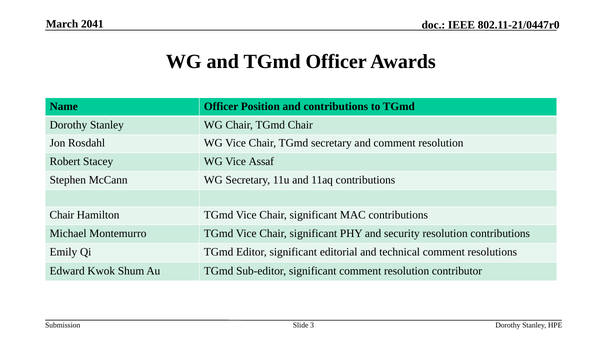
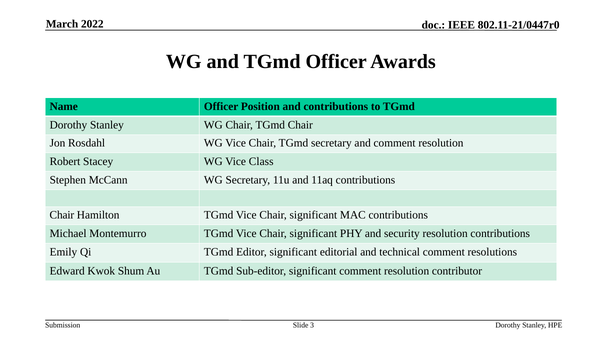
2041: 2041 -> 2022 (92, 24)
Assaf: Assaf -> Class (261, 161)
